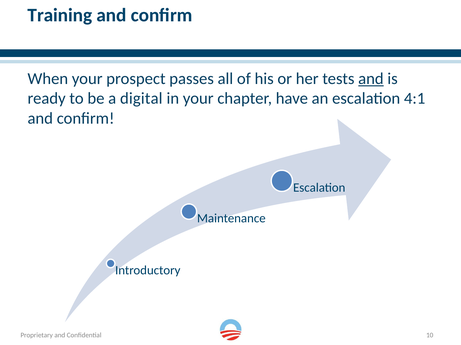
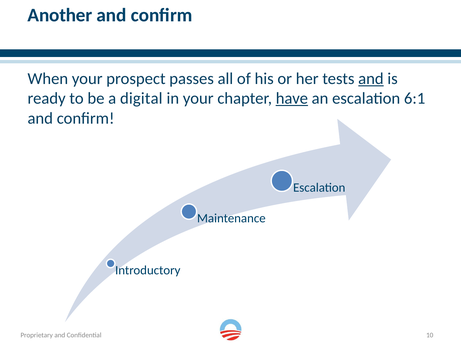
Training: Training -> Another (60, 15)
have underline: none -> present (292, 99)
4:1: 4:1 -> 6:1 (415, 99)
